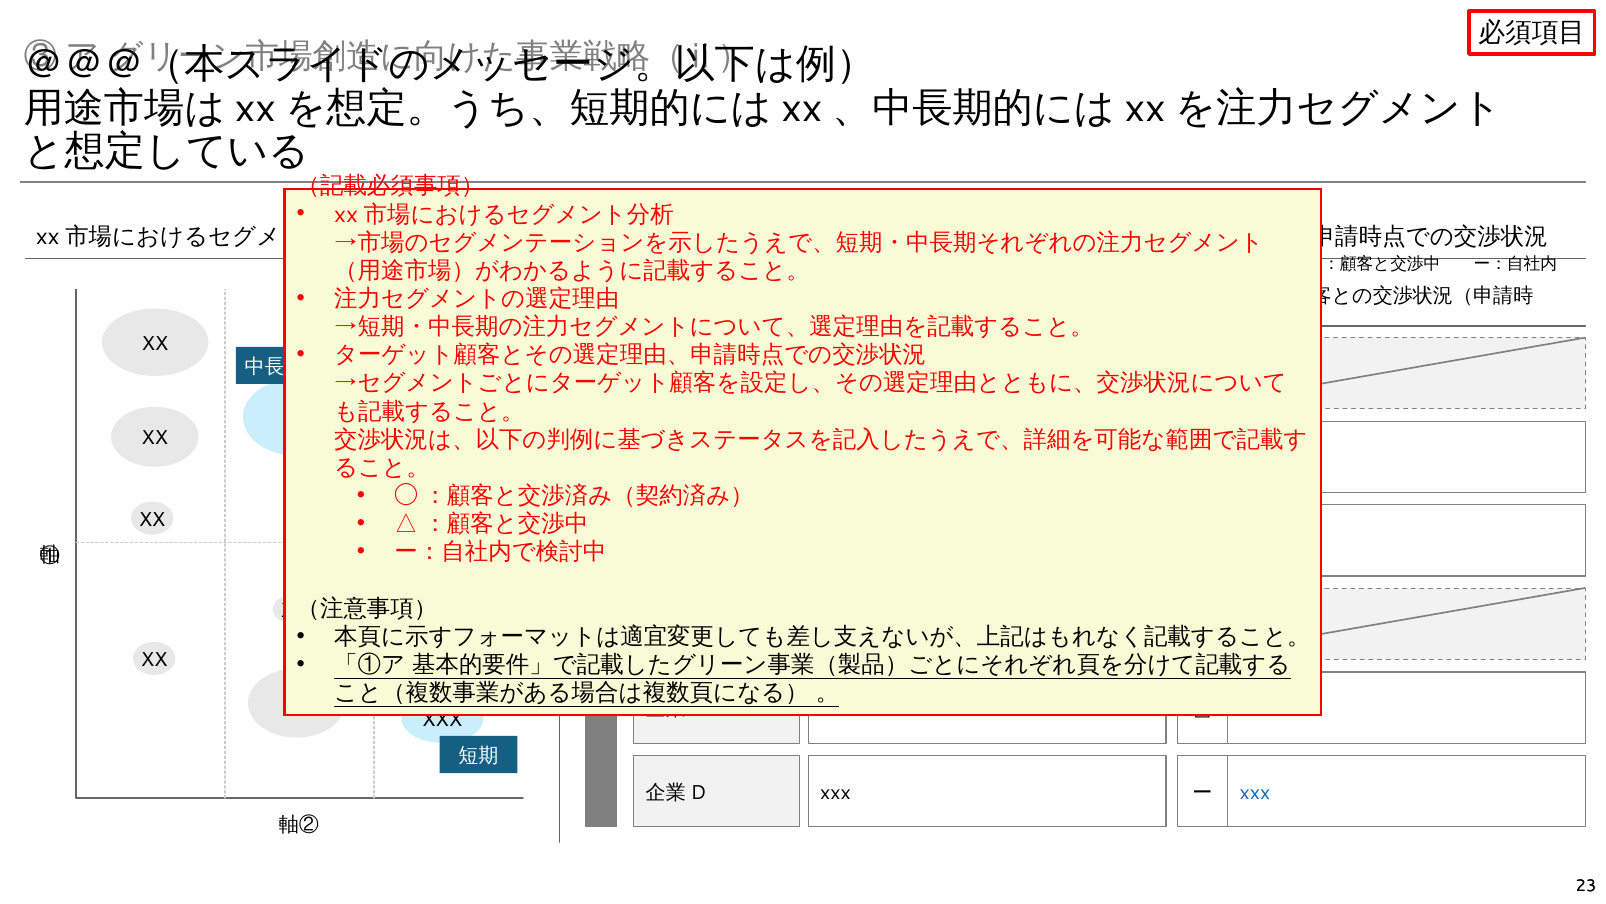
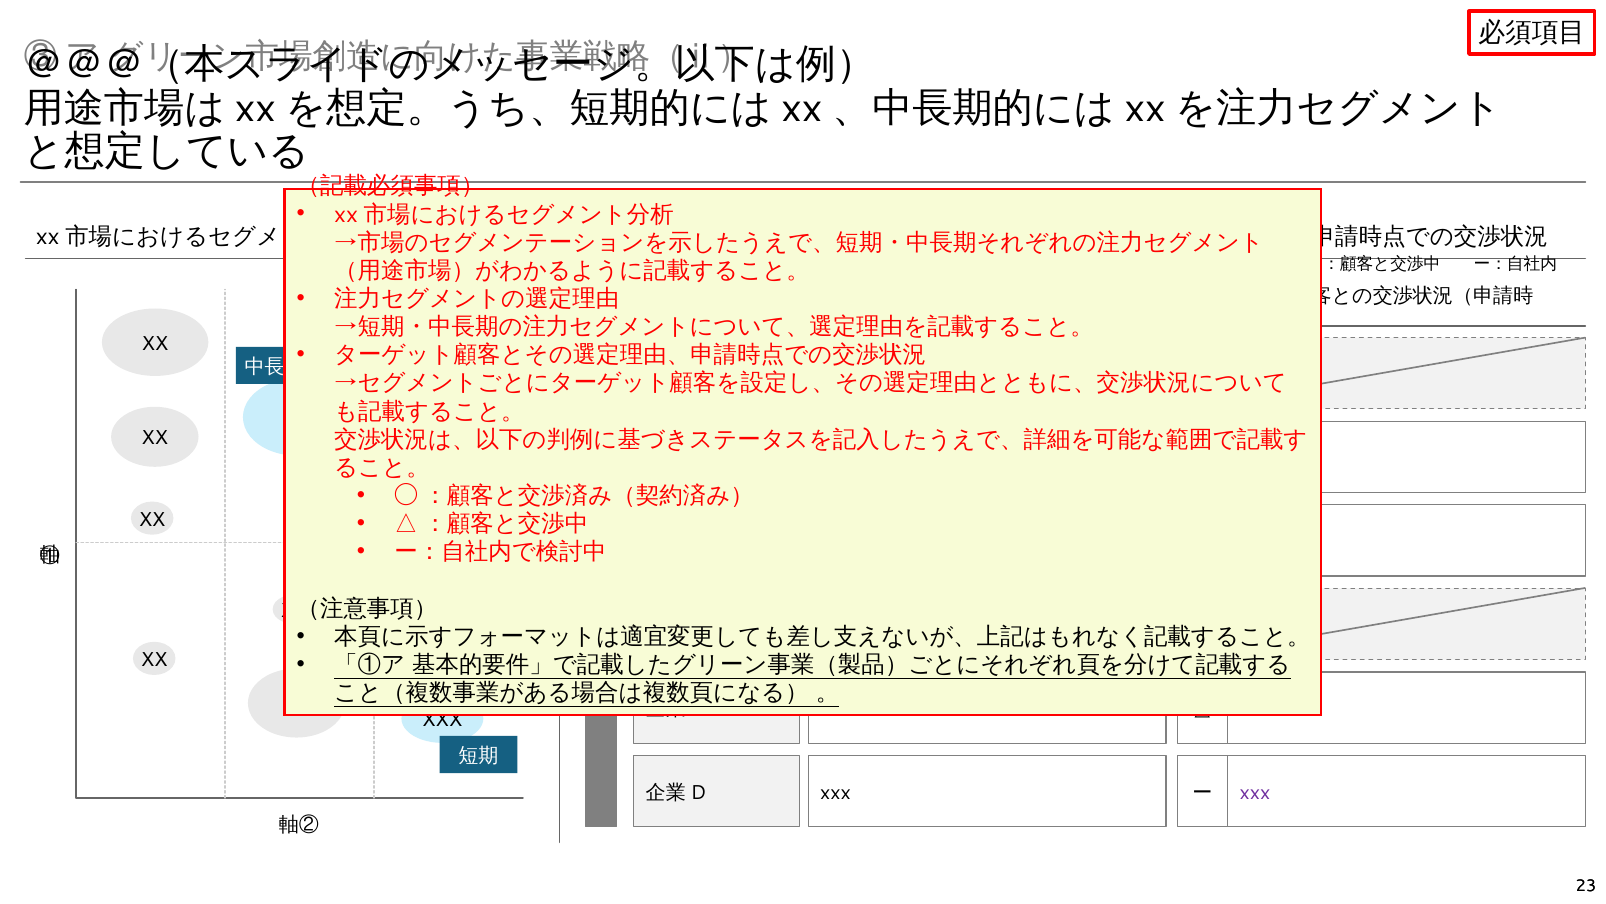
xxx colour: blue -> purple (1255, 792)
